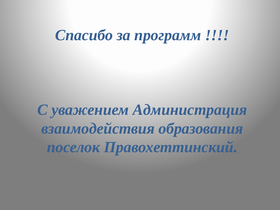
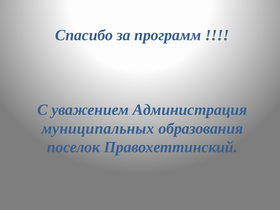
взаимодействия: взаимодействия -> муниципальных (98, 129)
